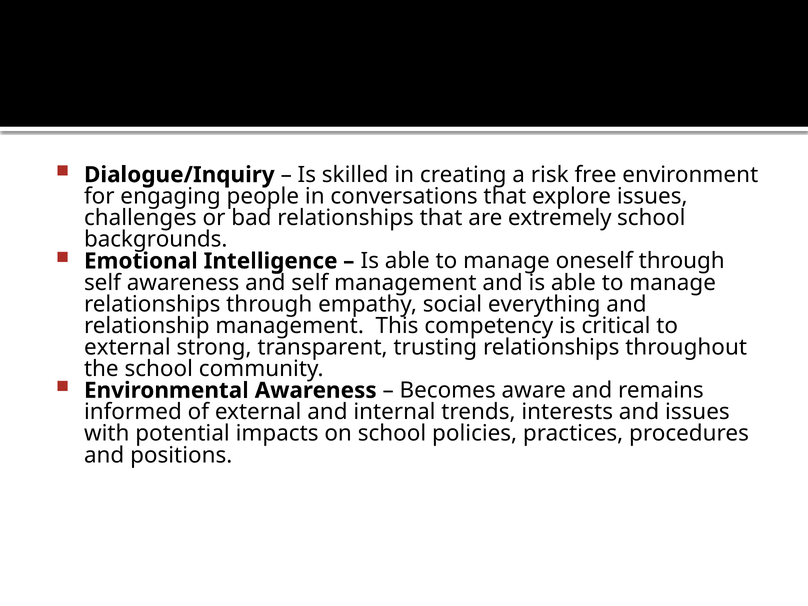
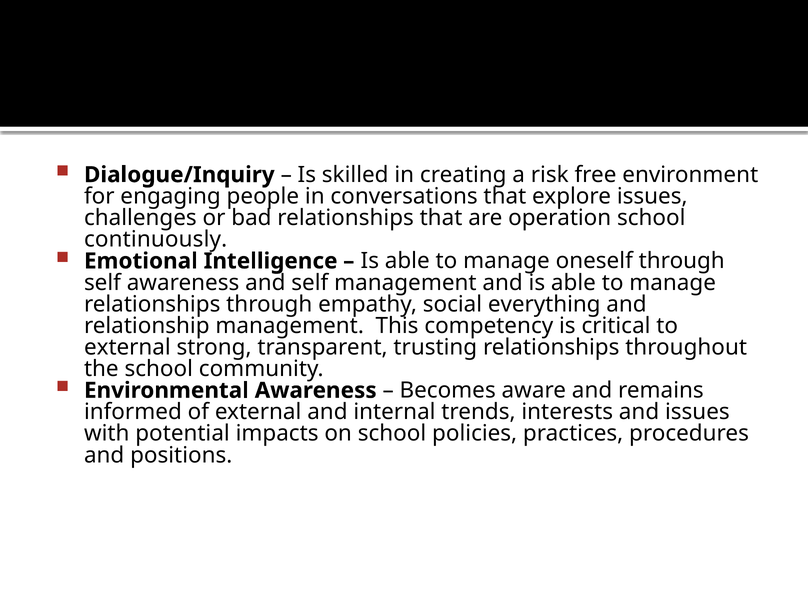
extremely: extremely -> operation (560, 218)
backgrounds: backgrounds -> continuously (156, 239)
